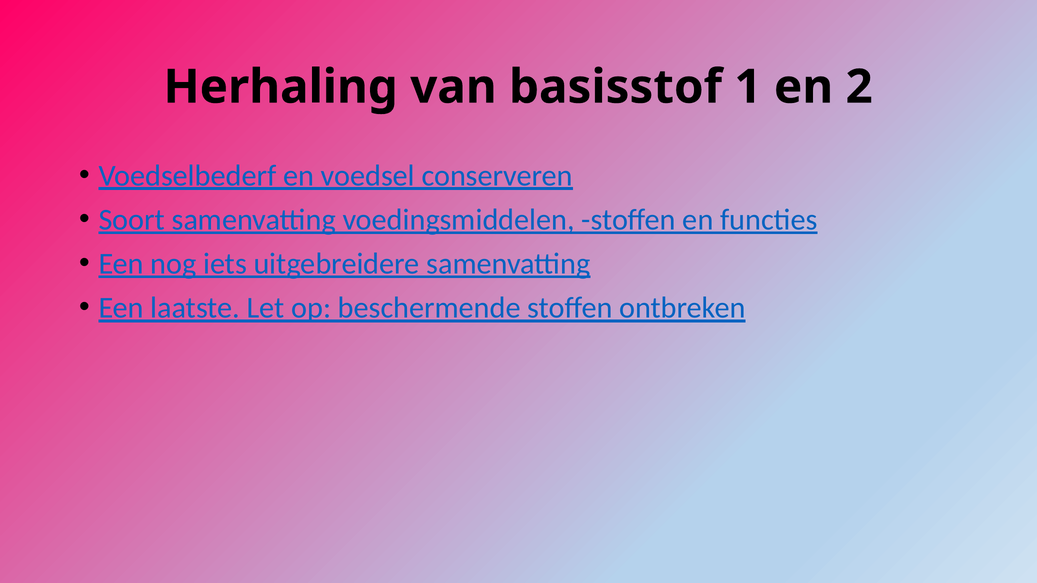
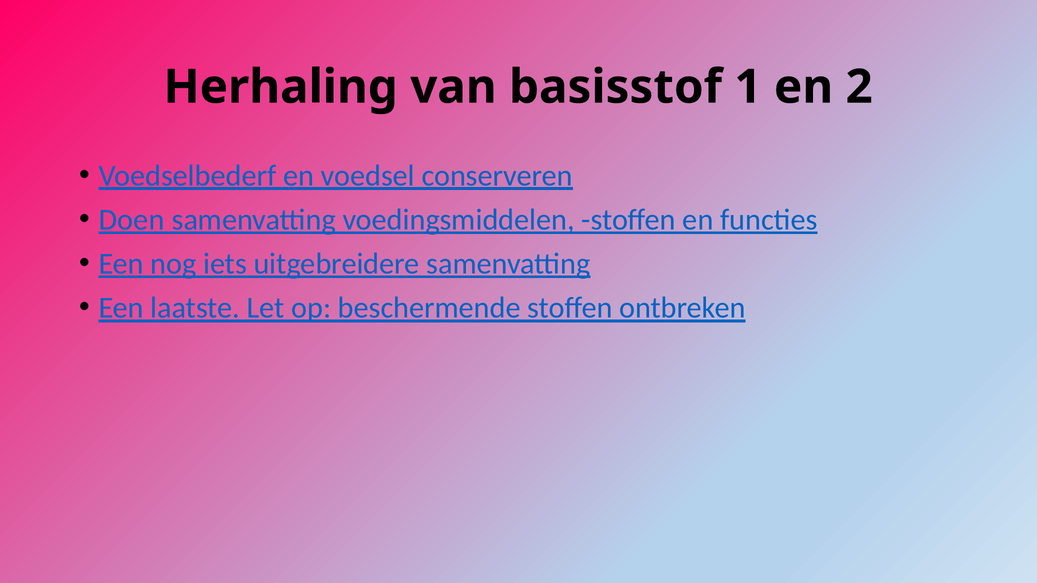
Soort: Soort -> Doen (132, 220)
